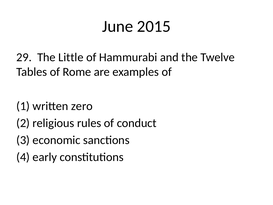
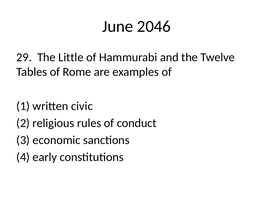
2015: 2015 -> 2046 (154, 26)
zero: zero -> civic (82, 106)
